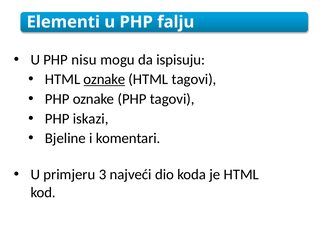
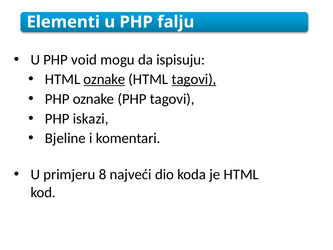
nisu: nisu -> void (84, 60)
tagovi underline: none -> present (194, 79)
3: 3 -> 8 (103, 174)
